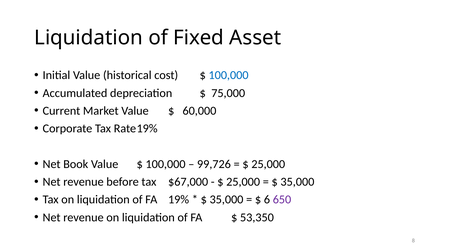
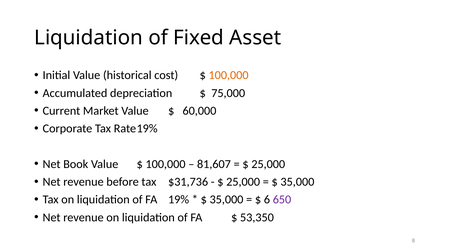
100,000 colour: blue -> orange (229, 75)
99,726: 99,726 -> 81,607 (214, 164)
$67,000: $67,000 -> $31,736 (188, 182)
